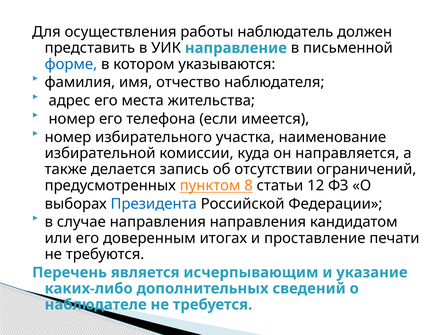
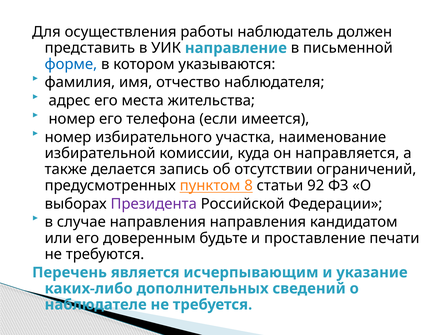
12: 12 -> 92 (316, 186)
Президента colour: blue -> purple (154, 204)
итогах: итогах -> будьте (223, 238)
